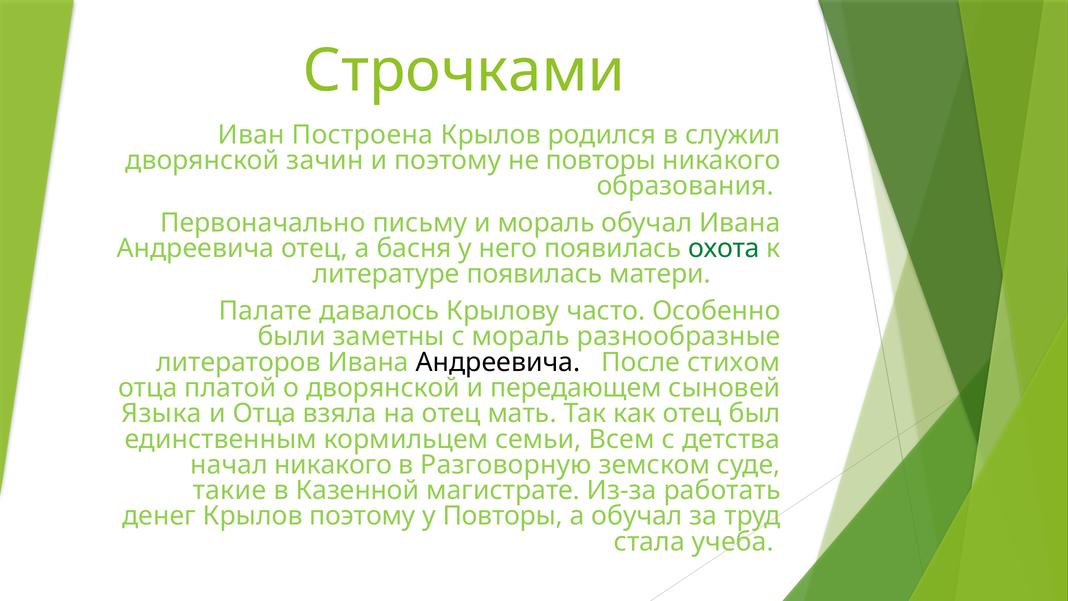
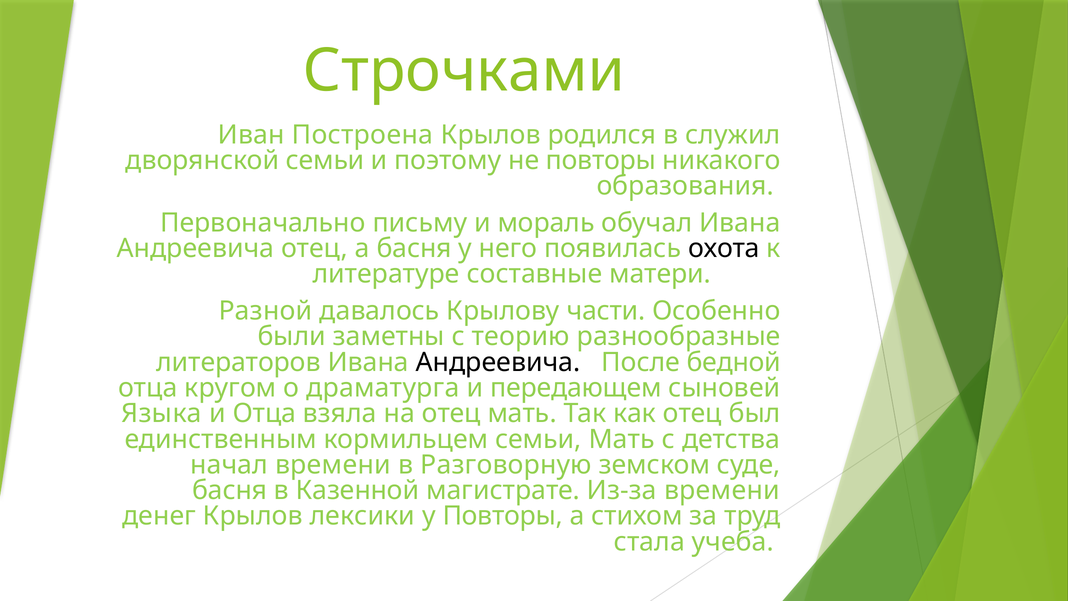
дворянской зачин: зачин -> семьи (325, 160)
охота colour: green -> black (724, 248)
литературе появилась: появилась -> составные (534, 274)
Палате: Палате -> Разной (265, 311)
часто: часто -> части (606, 311)
с мораль: мораль -> теорию (521, 336)
стихом: стихом -> бедной (734, 362)
платой: платой -> кругом (230, 388)
о дворянской: дворянской -> драматурга (383, 388)
семьи Всем: Всем -> Мать (622, 439)
начал никакого: никакого -> времени (333, 465)
такие: такие -> басня (230, 490)
Из-за работать: работать -> времени (722, 490)
Крылов поэтому: поэтому -> лексики (362, 516)
а обучал: обучал -> стихом (637, 516)
